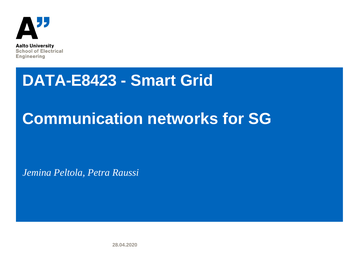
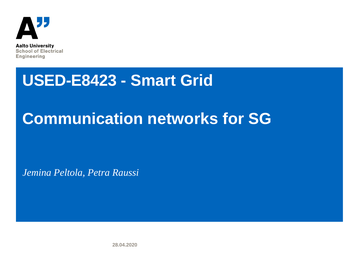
DATA-E8423: DATA-E8423 -> USED-E8423 (70, 80)
